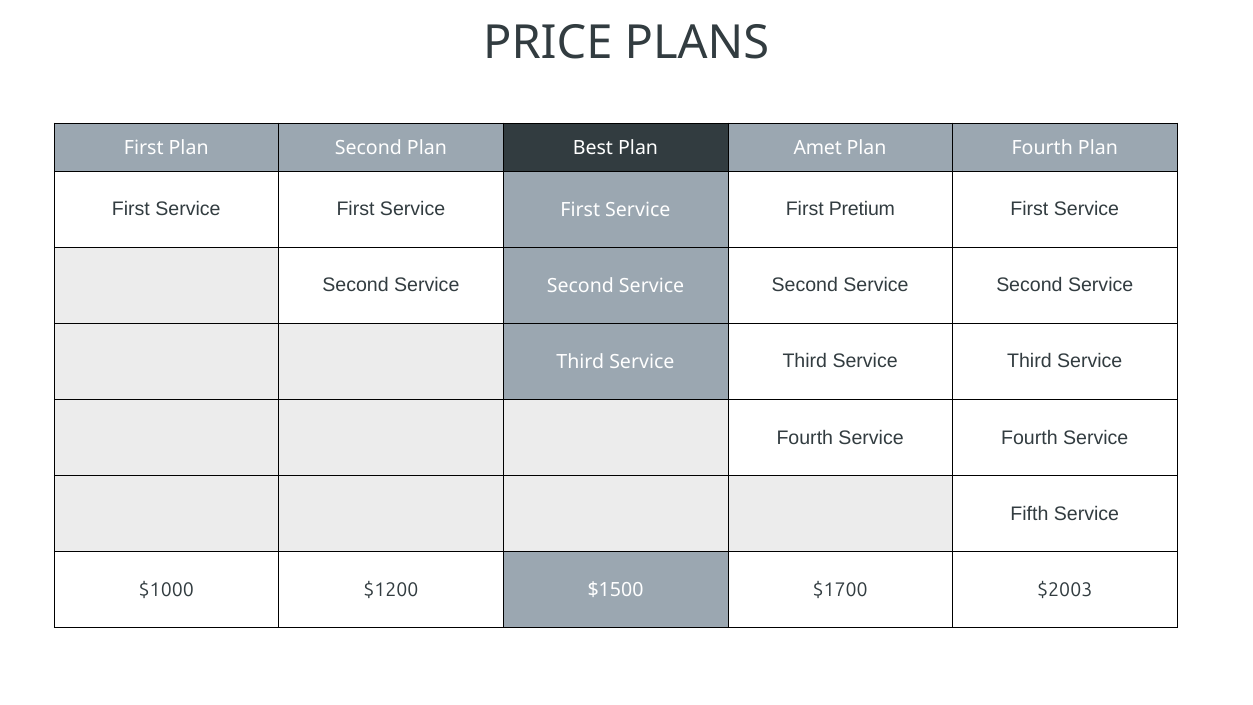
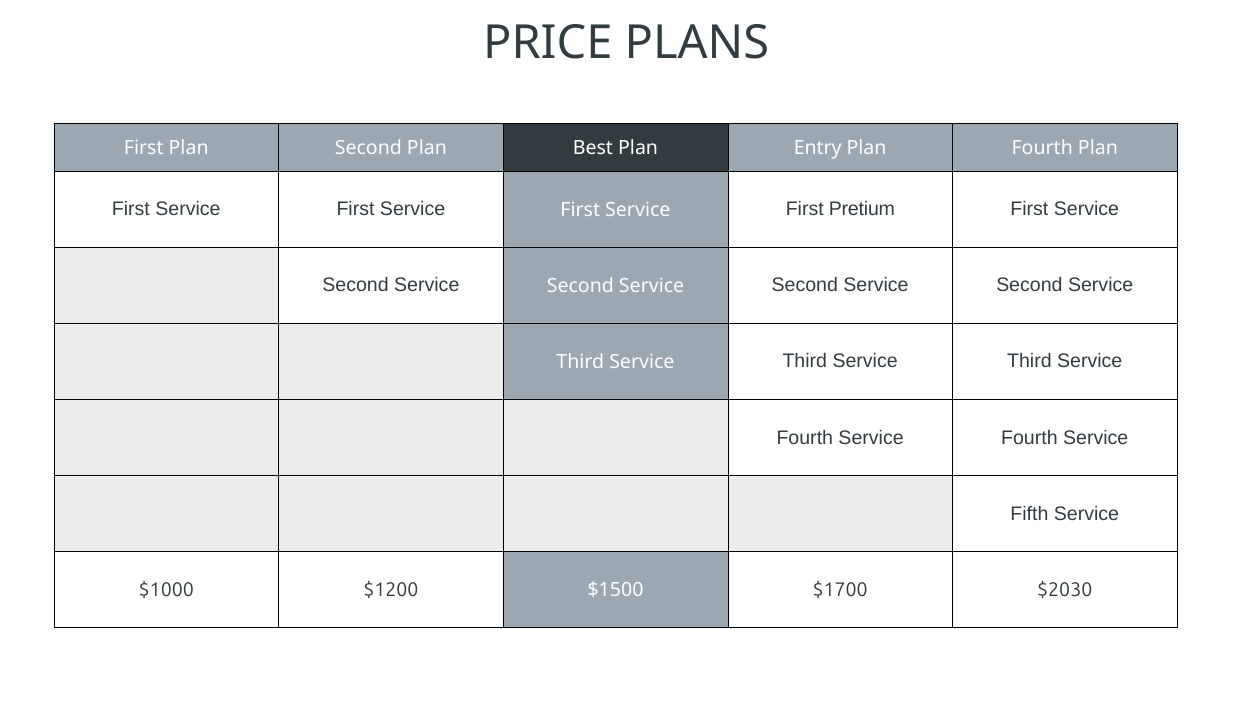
Amet: Amet -> Entry (818, 148)
$2003: $2003 -> $2030 (1065, 590)
